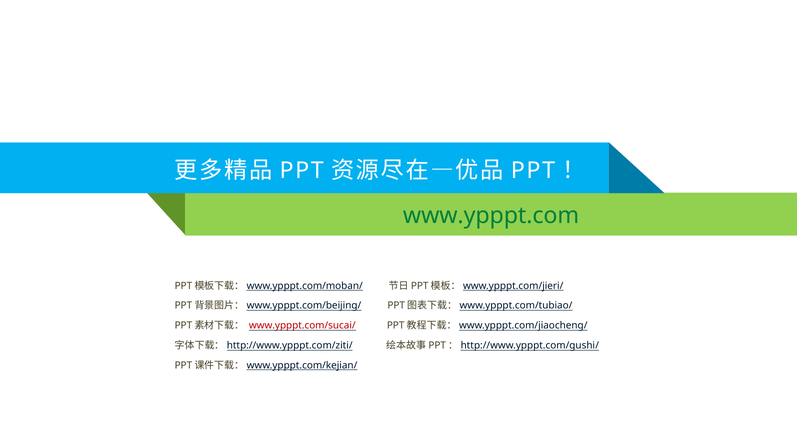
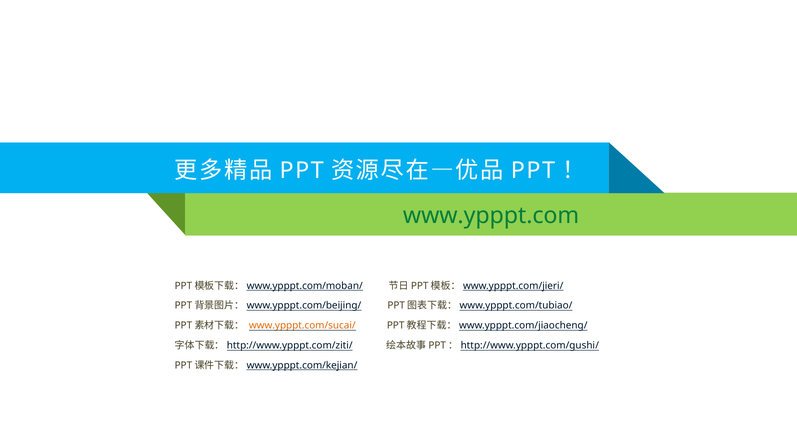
www.ypppt.com/sucai/ colour: red -> orange (302, 326)
